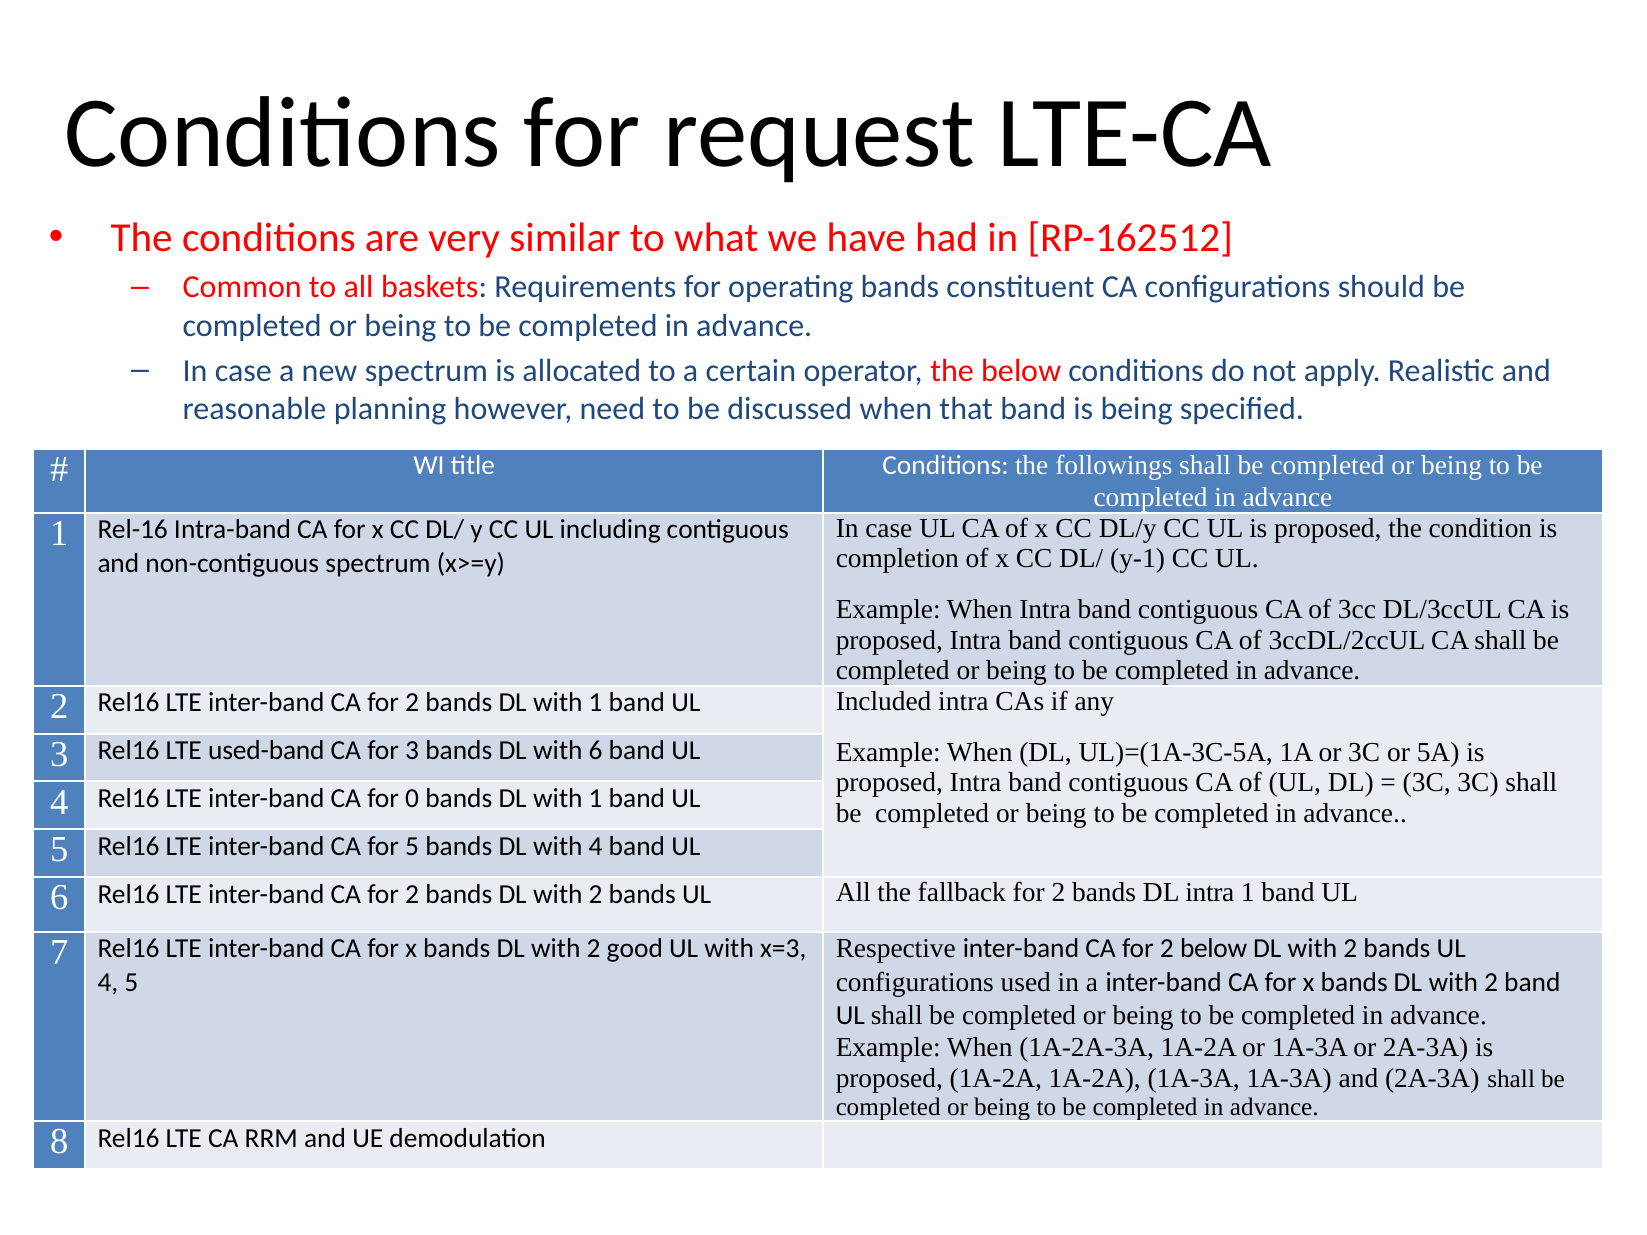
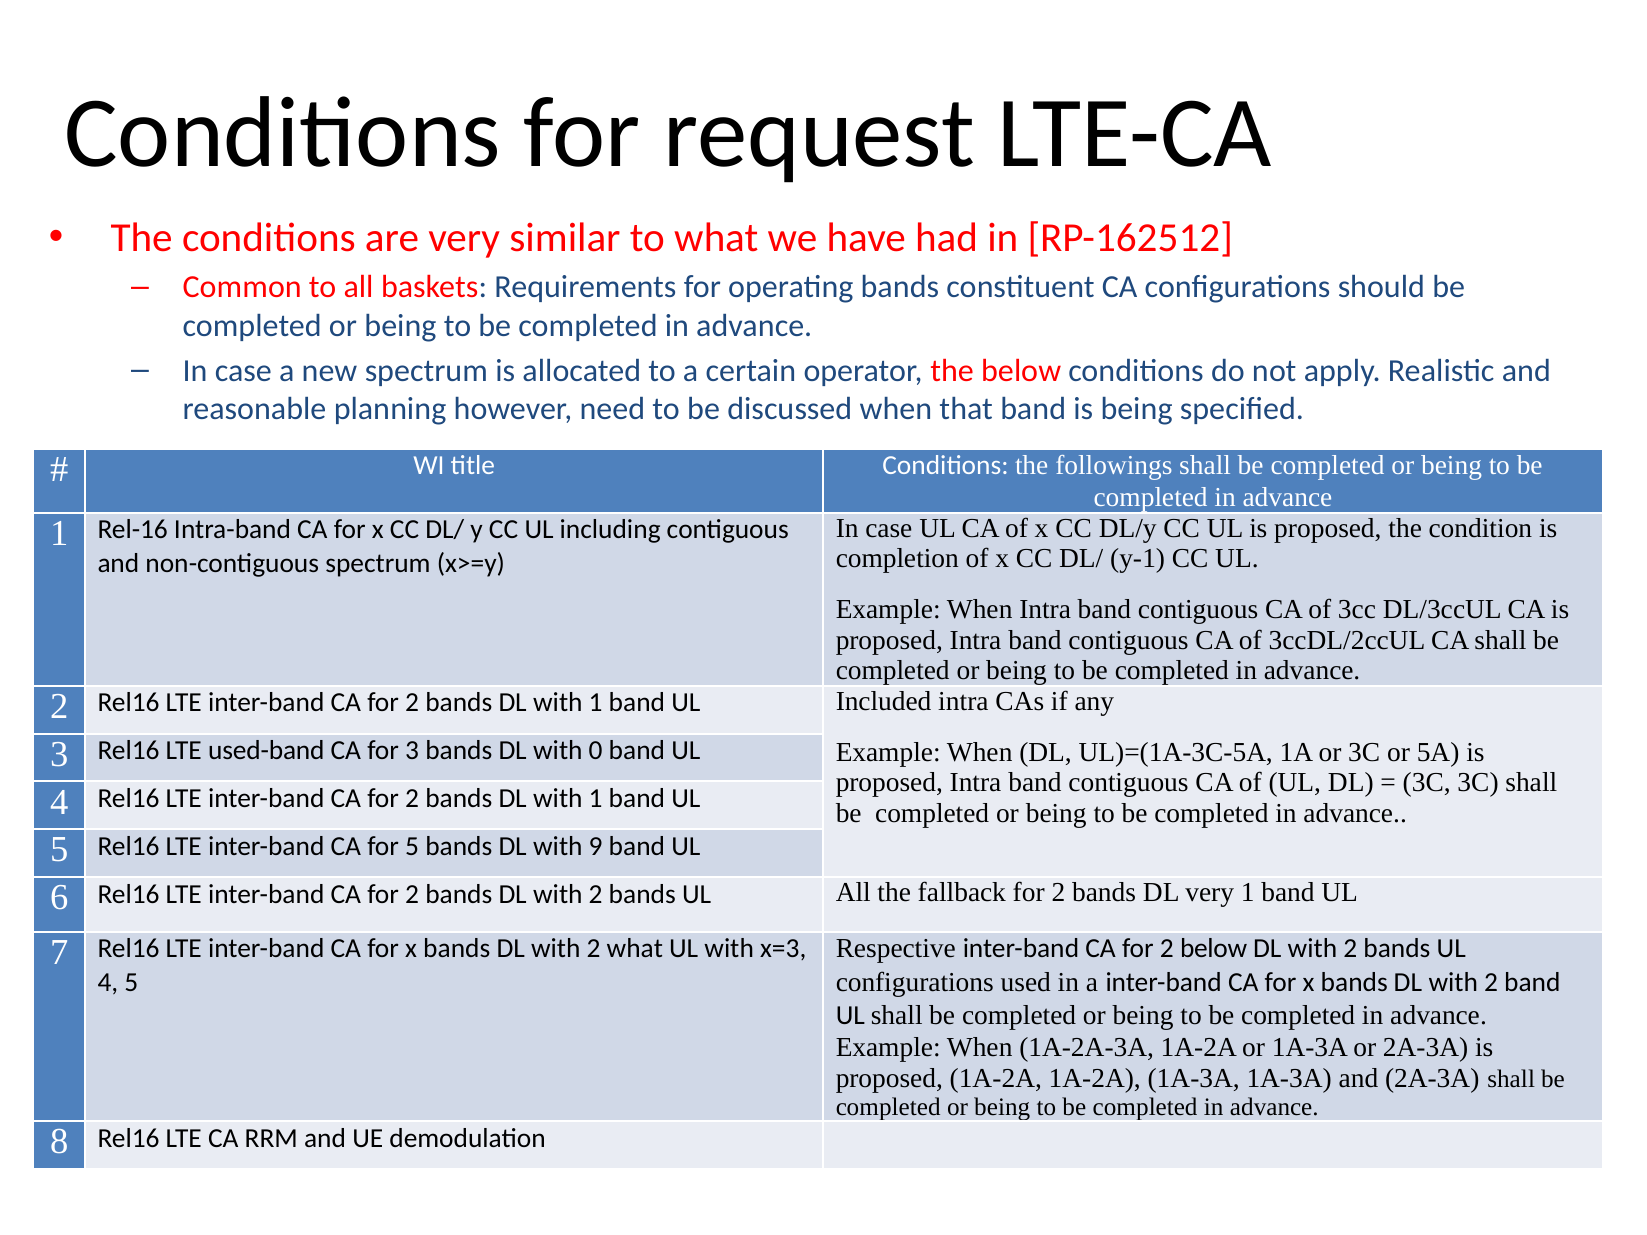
with 6: 6 -> 0 (596, 751)
0: 0 -> 2 (412, 799)
with 4: 4 -> 9 (596, 846)
DL intra: intra -> very (1210, 893)
2 good: good -> what (635, 949)
